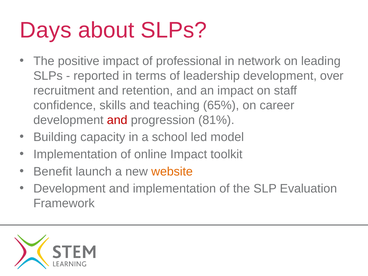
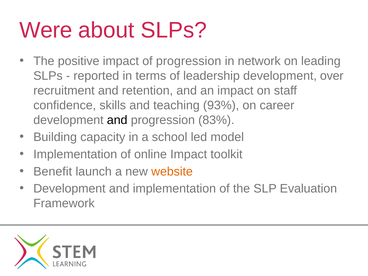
Days: Days -> Were (46, 30)
of professional: professional -> progression (189, 61)
65%: 65% -> 93% (221, 105)
and colour: red -> black (117, 120)
81%: 81% -> 83% (216, 120)
